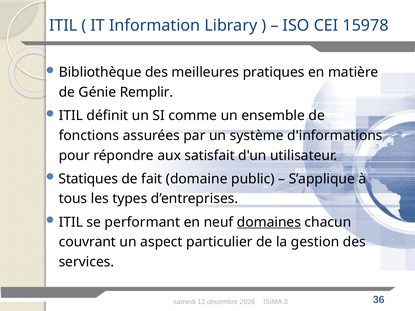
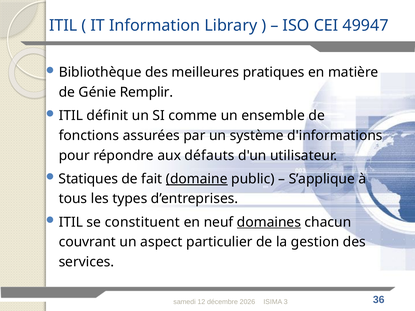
15978: 15978 -> 49947 (366, 26)
satisfait: satisfait -> défauts (210, 156)
domaine underline: none -> present (197, 179)
performant: performant -> constituent (142, 222)
